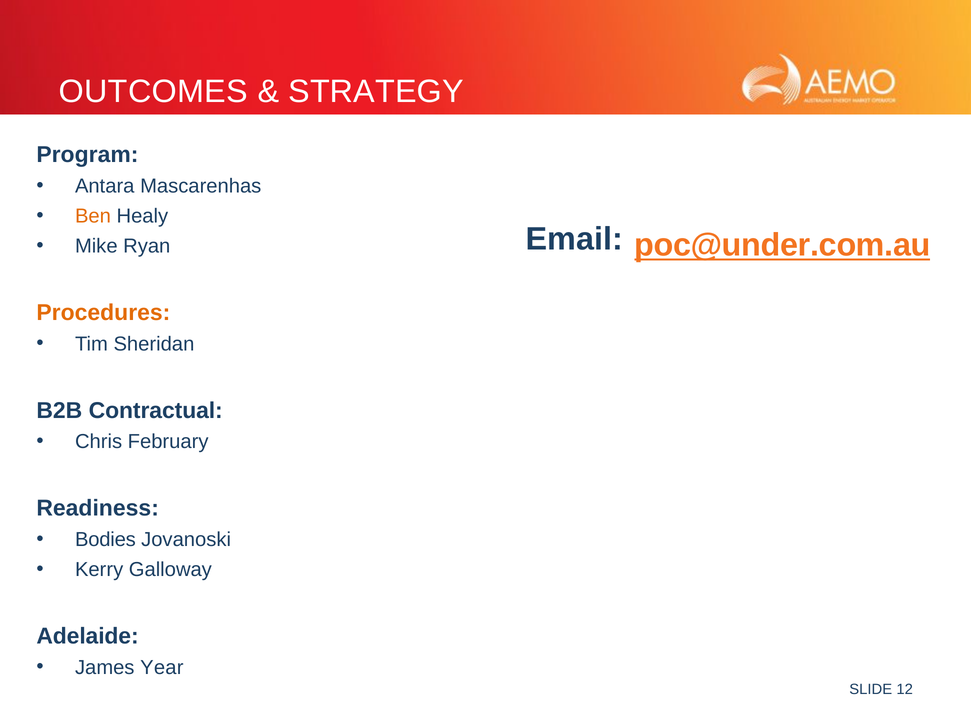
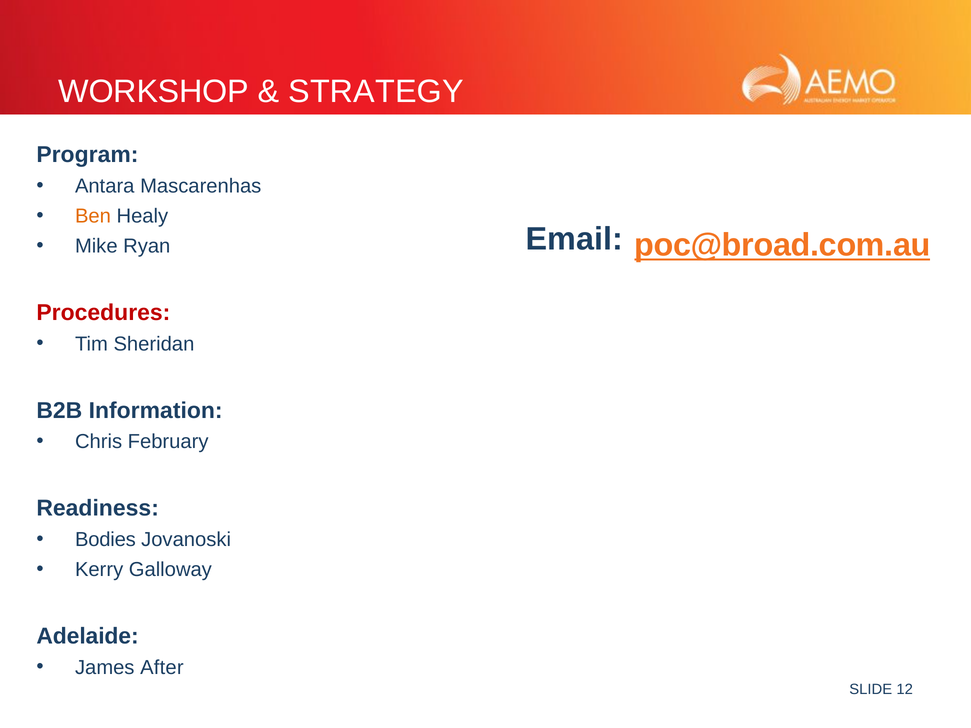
OUTCOMES: OUTCOMES -> WORKSHOP (154, 92)
poc@under.com.au: poc@under.com.au -> poc@broad.com.au (782, 245)
Procedures colour: orange -> red (103, 313)
Contractual: Contractual -> Information (156, 411)
Year: Year -> After (162, 668)
